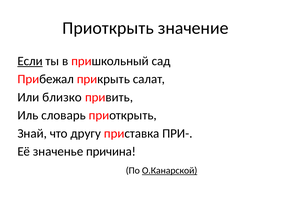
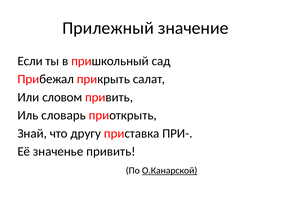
Приоткрыть: Приоткрыть -> Прилежный (108, 28)
Если underline: present -> none (30, 61)
близко: близко -> словом (62, 97)
значенье причина: причина -> привить (111, 152)
